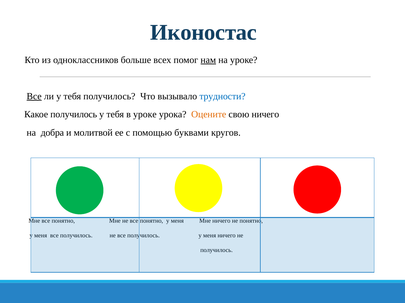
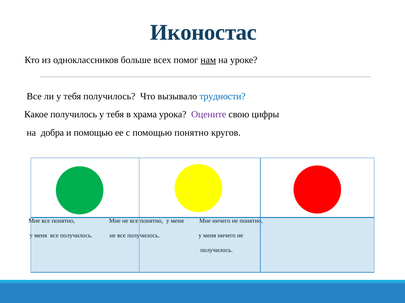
Все underline: present -> none (34, 97)
в уроке: уроке -> храма (145, 115)
Оцените colour: orange -> purple (209, 115)
свою ничего: ничего -> цифры (265, 115)
и молитвой: молитвой -> помощью (93, 133)
помощью буквами: буквами -> понятно (192, 133)
